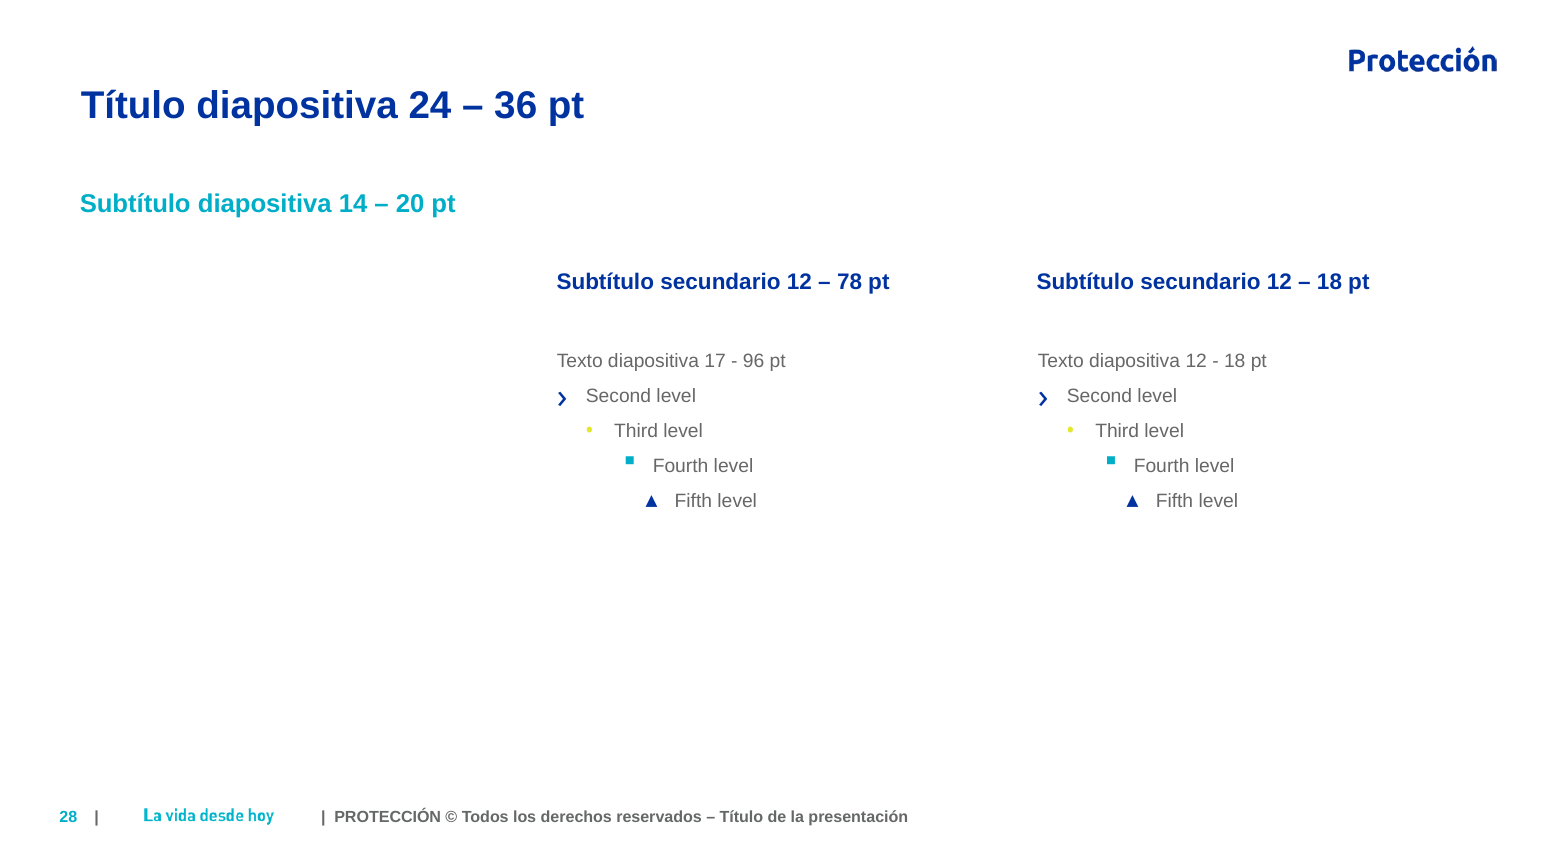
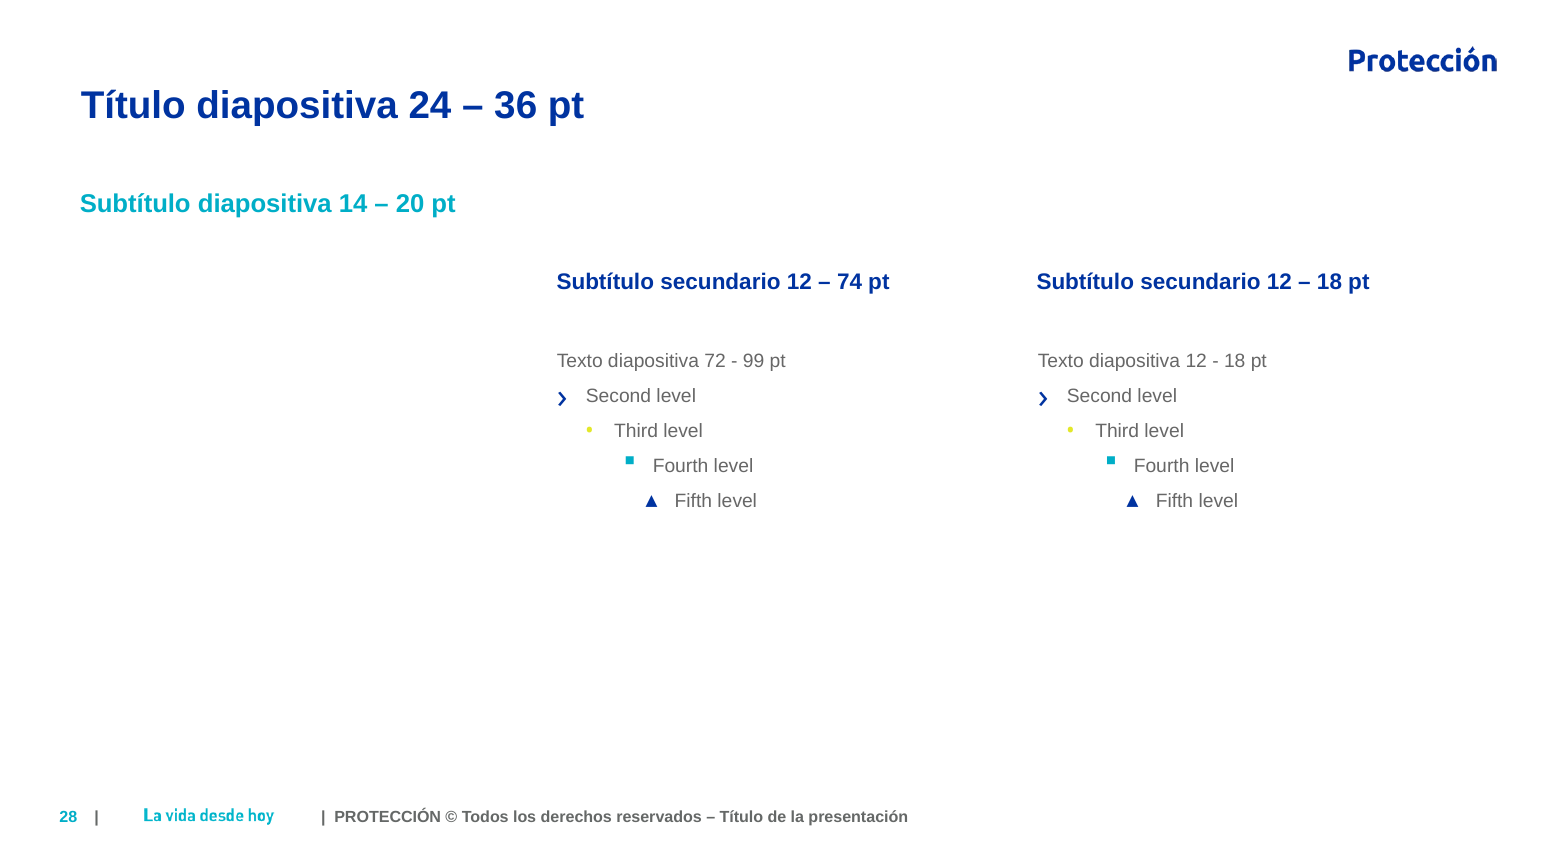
78: 78 -> 74 (850, 282)
17: 17 -> 72 (715, 361)
96: 96 -> 99 (754, 361)
